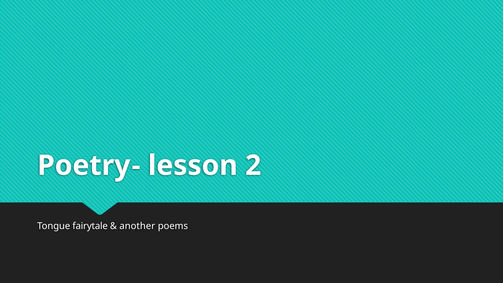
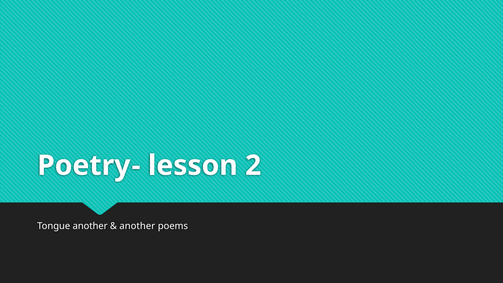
Tongue fairytale: fairytale -> another (90, 226)
